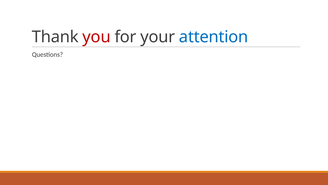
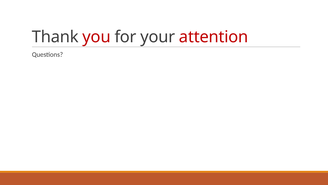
attention colour: blue -> red (214, 37)
